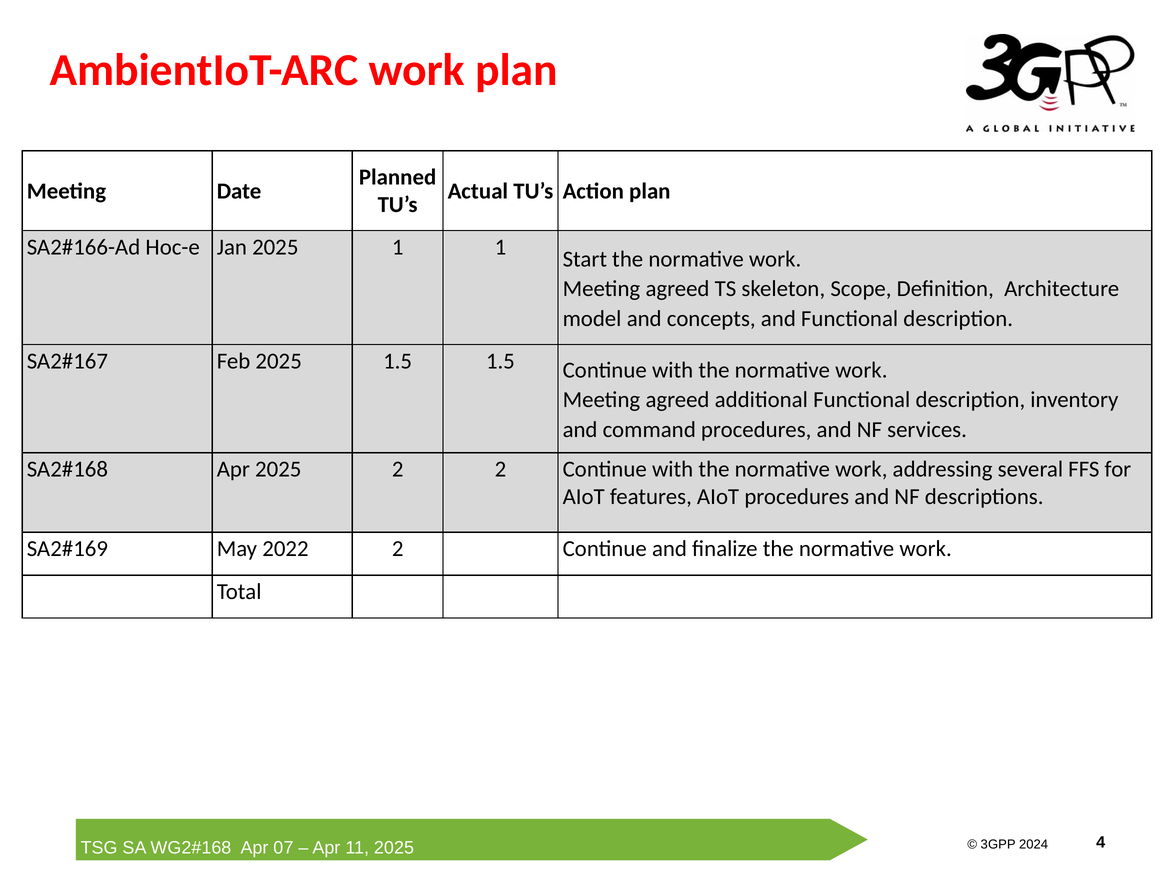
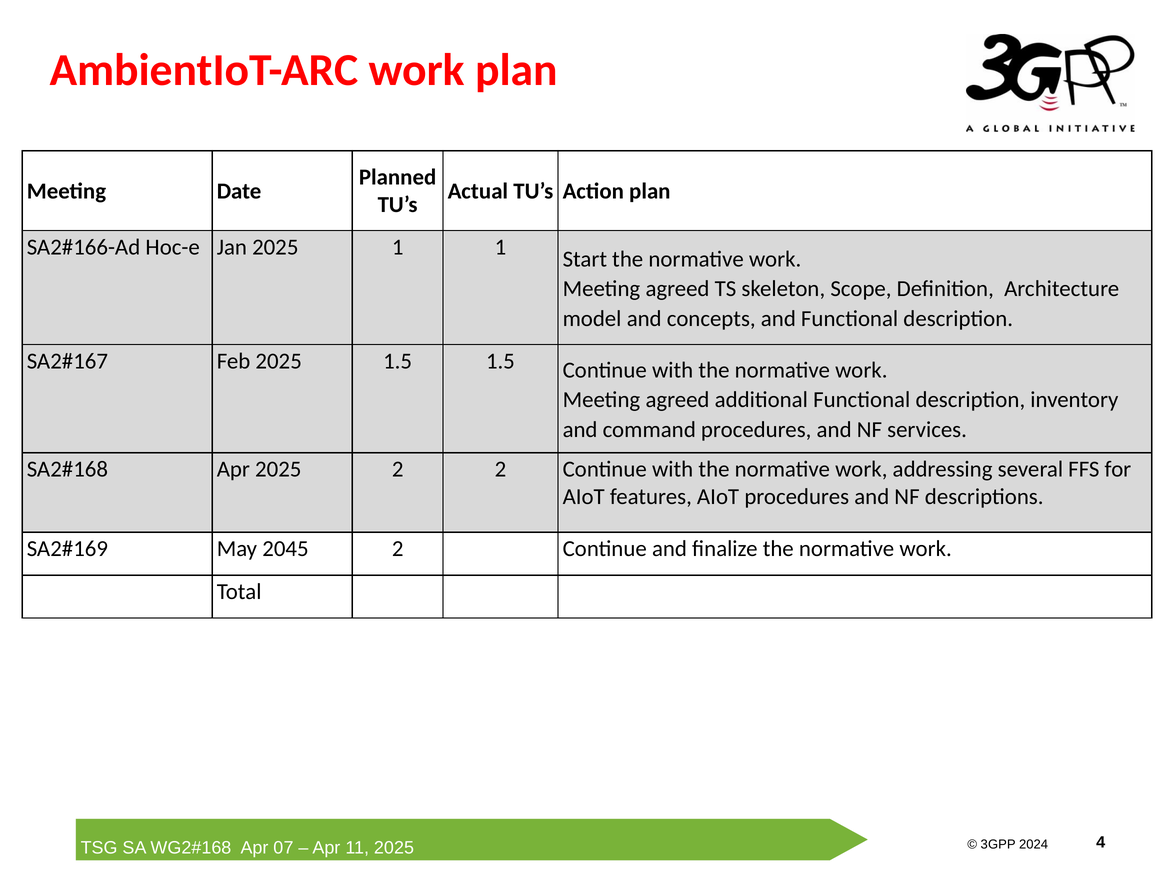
2022: 2022 -> 2045 (285, 548)
